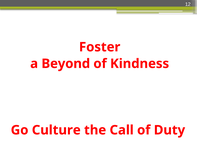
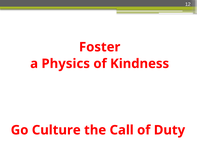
Beyond: Beyond -> Physics (66, 64)
